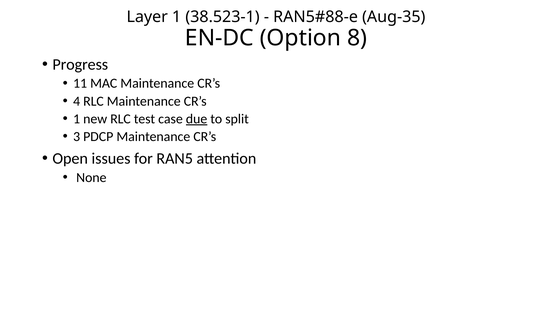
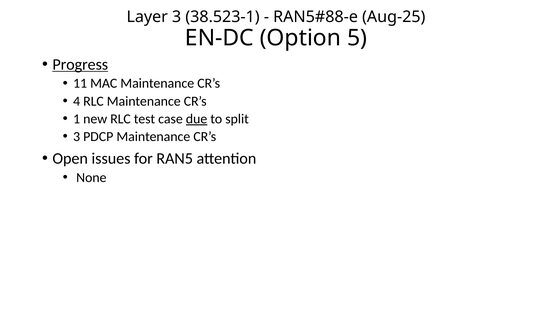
Layer 1: 1 -> 3 (177, 17)
Aug-35: Aug-35 -> Aug-25 (394, 17)
8: 8 -> 5 (357, 38)
Progress underline: none -> present (80, 65)
